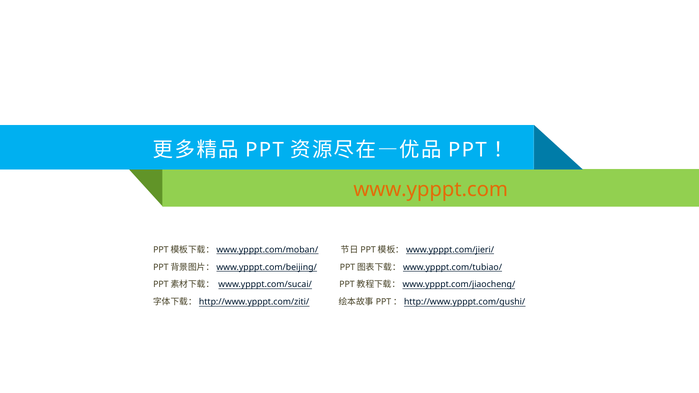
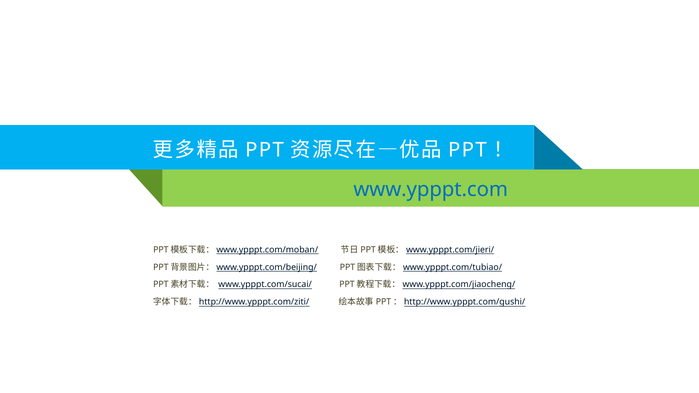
www.ypppt.com colour: orange -> blue (431, 189)
